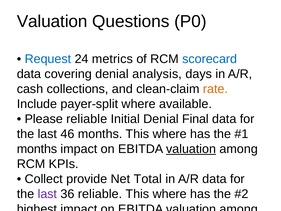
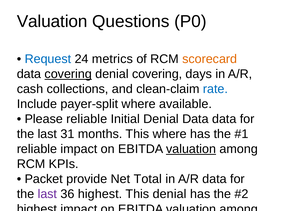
scorecard colour: blue -> orange (210, 59)
covering underline: none -> present (68, 74)
denial analysis: analysis -> covering (157, 74)
rate colour: orange -> blue (215, 89)
Denial Final: Final -> Data (195, 119)
46: 46 -> 31 (67, 134)
months: months -> reliable (37, 149)
Collect: Collect -> Packet (44, 179)
36 reliable: reliable -> highest (100, 194)
where: where -> denial (170, 194)
